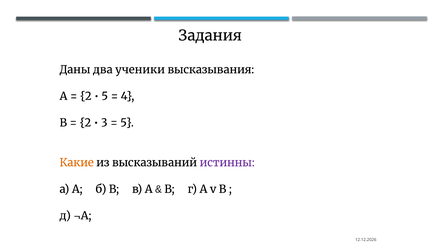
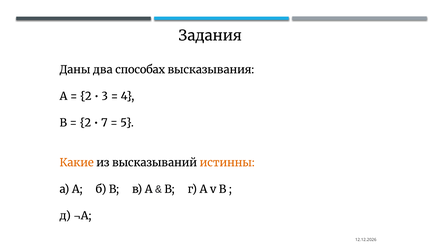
ученики: ученики -> способах (140, 70)
5: 5 -> 3 (105, 96)
3: 3 -> 7 (104, 123)
истинны colour: purple -> orange (227, 163)
